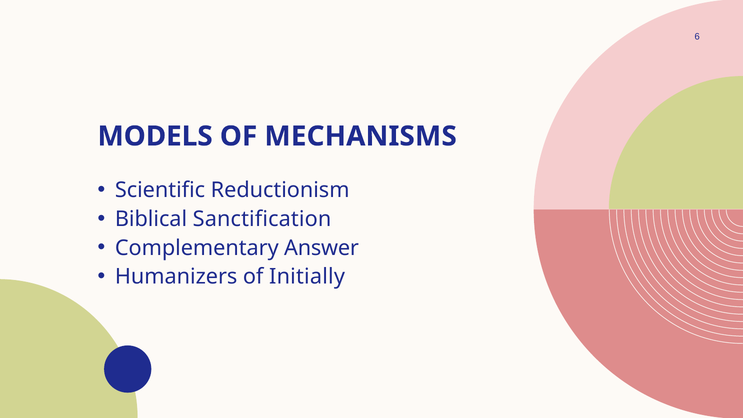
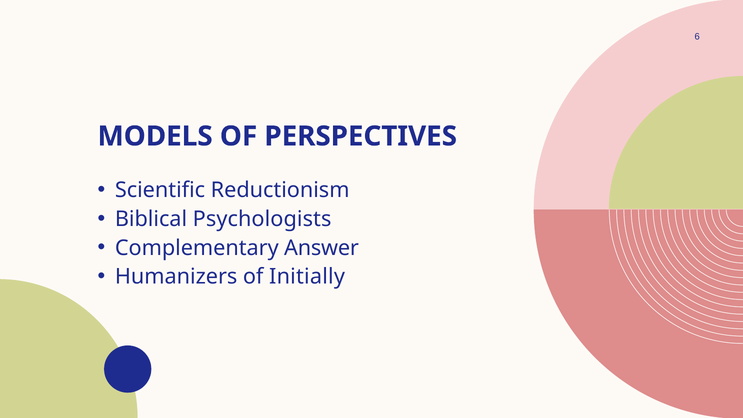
MECHANISMS: MECHANISMS -> PERSPECTIVES (361, 136)
Sanctification: Sanctification -> Psychologists (262, 219)
